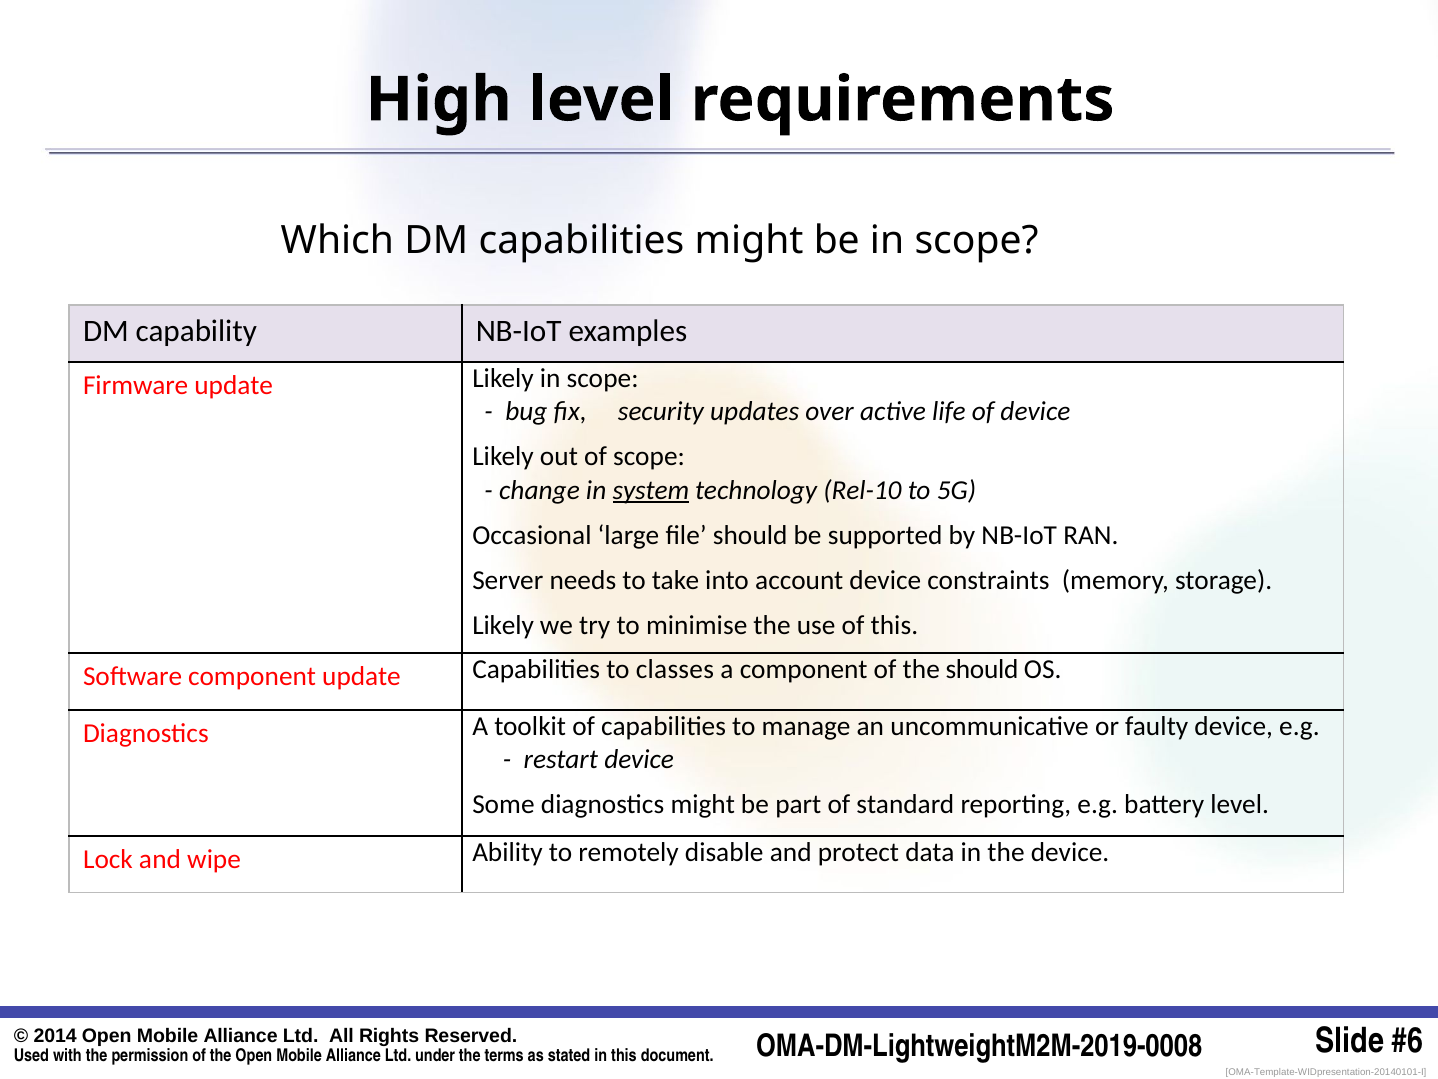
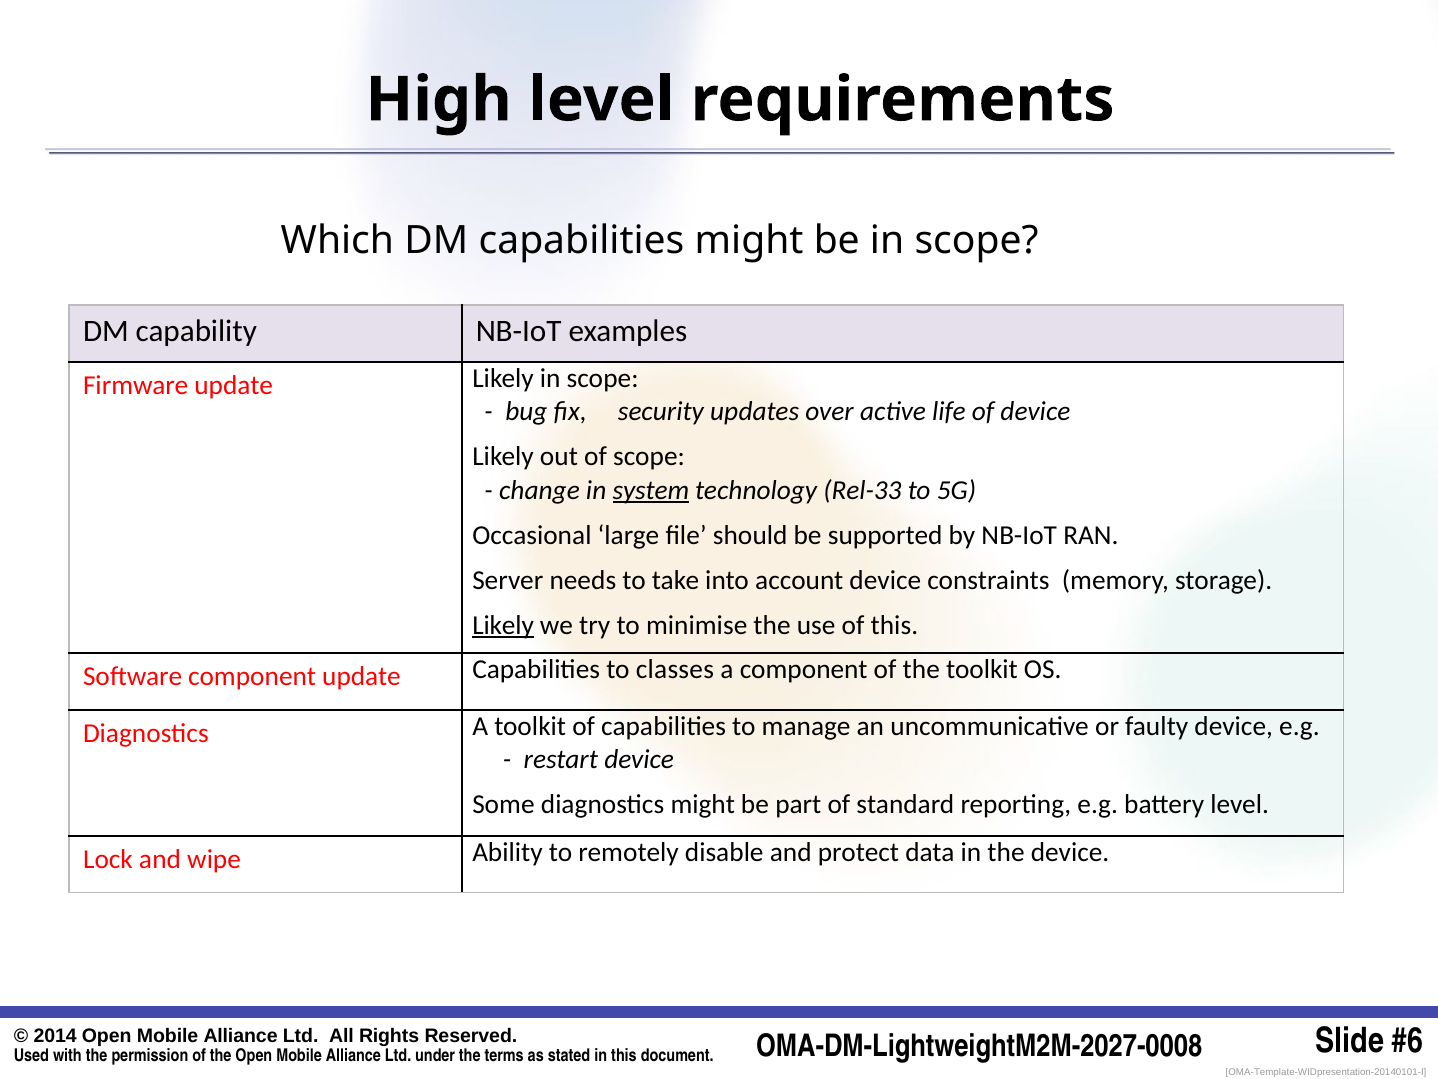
Rel-10: Rel-10 -> Rel-33 (862, 490)
Likely underline: none -> present (503, 625)
the should: should -> toolkit (982, 670)
OMA-DM-LightweightM2M-2019-0008: OMA-DM-LightweightM2M-2019-0008 -> OMA-DM-LightweightM2M-2027-0008 (979, 1047)
